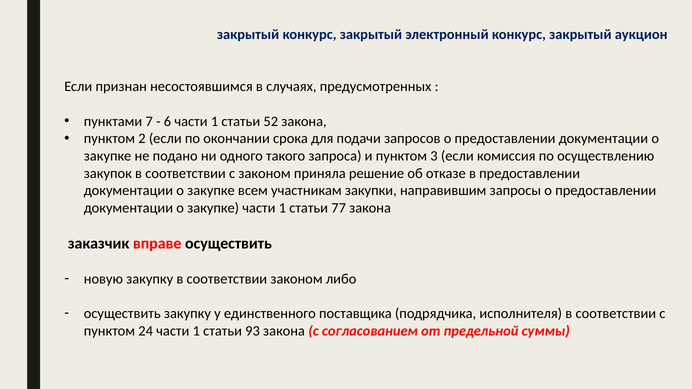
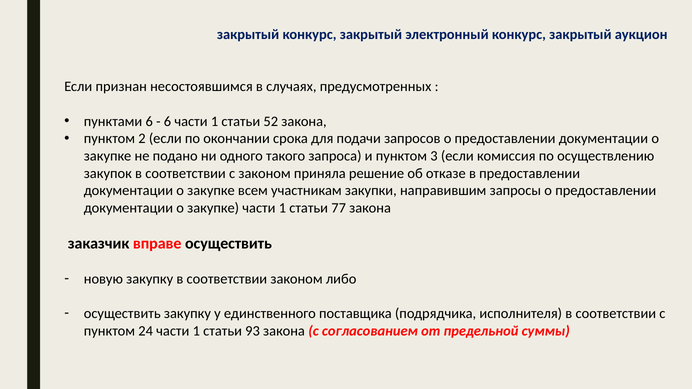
пунктами 7: 7 -> 6 (149, 121)
